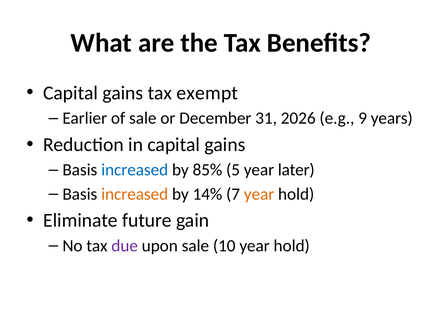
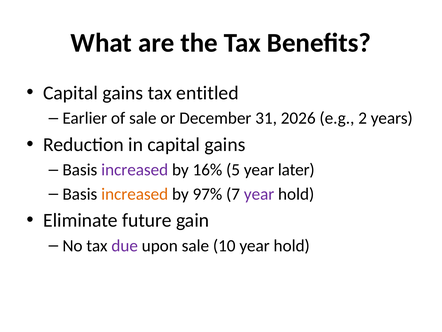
exempt: exempt -> entitled (207, 93)
9: 9 -> 2 (363, 118)
increased colour: blue -> purple (135, 170)
85%: 85% -> 16% (207, 170)
14%: 14% -> 97% (207, 194)
year colour: orange -> purple (259, 194)
